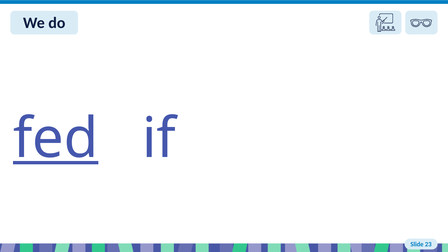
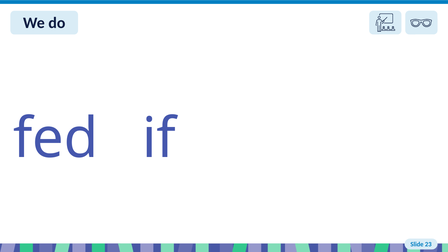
fed underline: present -> none (56, 139)
